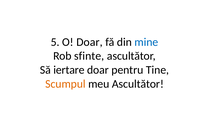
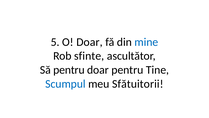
Să iertare: iertare -> pentru (69, 70)
Scumpul colour: orange -> blue (65, 84)
meu Ascultător: Ascultător -> Sfătuitorii (138, 84)
